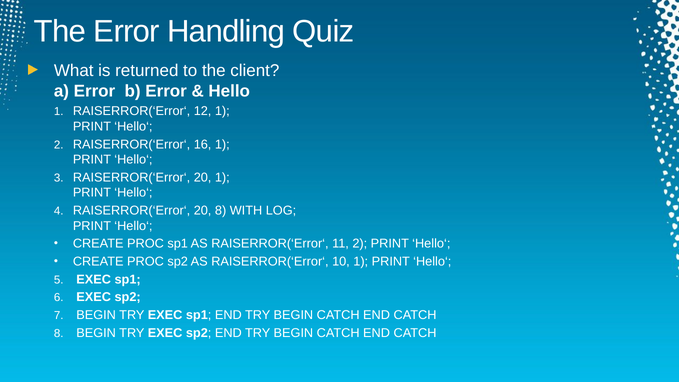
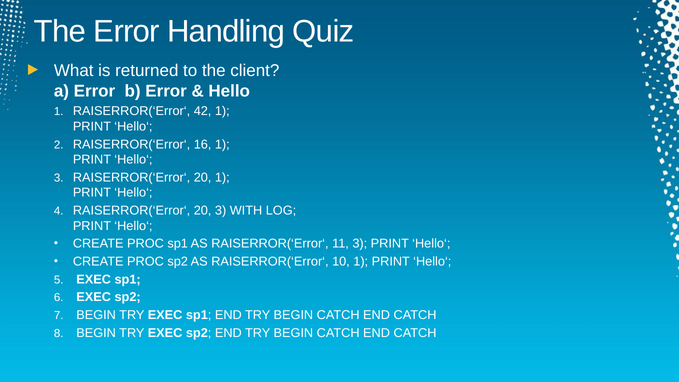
12: 12 -> 42 (203, 111)
20 8: 8 -> 3 (221, 211)
11 2: 2 -> 3 (360, 244)
